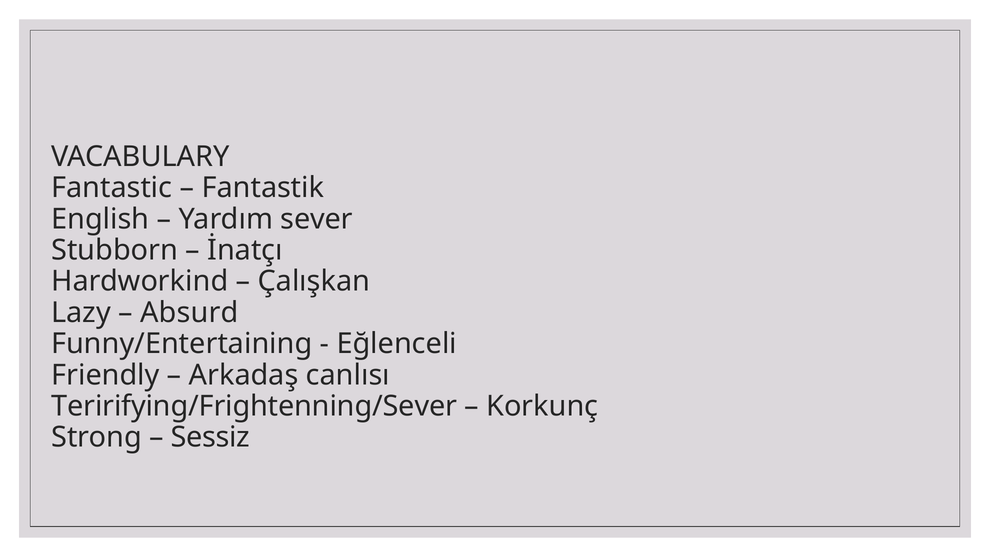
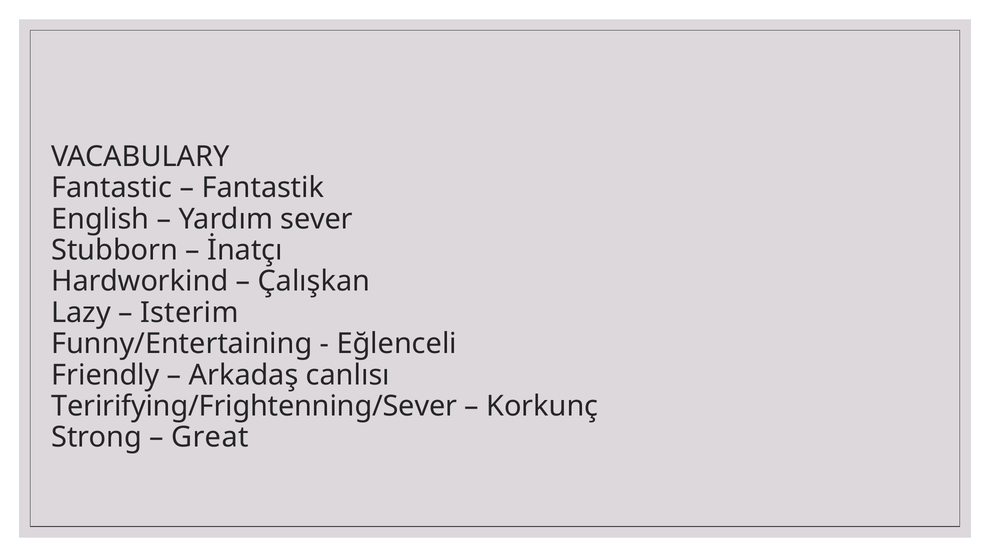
Absurd: Absurd -> Isterim (189, 313)
Sessiz: Sessiz -> Great (210, 437)
